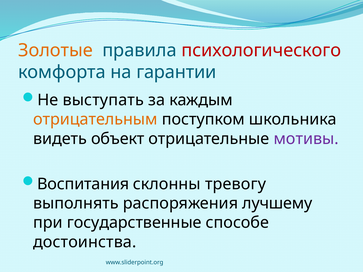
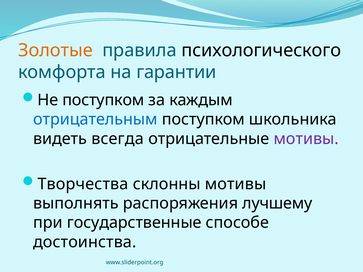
психологического colour: red -> black (261, 50)
Не выступать: выступать -> поступком (103, 100)
отрицательным colour: orange -> blue (95, 120)
объект: объект -> всегда (118, 139)
Воспитания: Воспитания -> Творчества (83, 184)
склонны тревогу: тревогу -> мотивы (236, 184)
